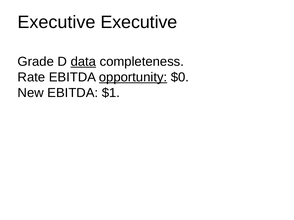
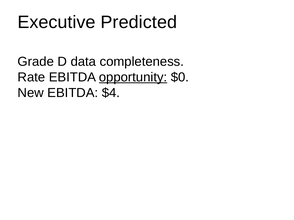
Executive Executive: Executive -> Predicted (139, 22)
data underline: present -> none (83, 62)
$1: $1 -> $4 (111, 93)
